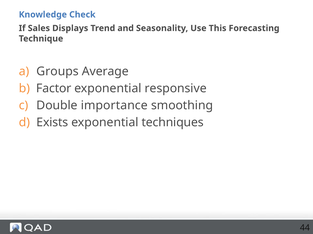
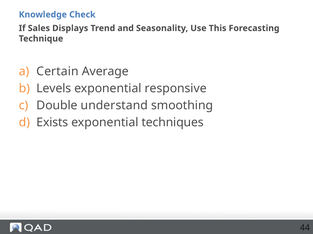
Groups: Groups -> Certain (58, 72)
Factor: Factor -> Levels (54, 89)
importance: importance -> understand (114, 106)
